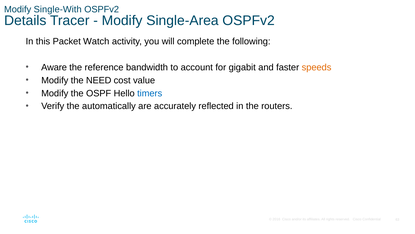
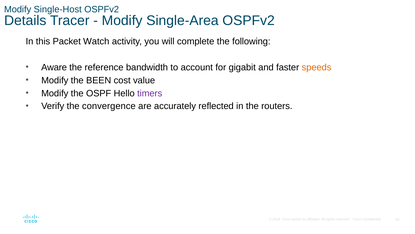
Single-With: Single-With -> Single-Host (58, 10)
NEED: NEED -> BEEN (99, 80)
timers colour: blue -> purple (150, 93)
automatically: automatically -> convergence (109, 106)
